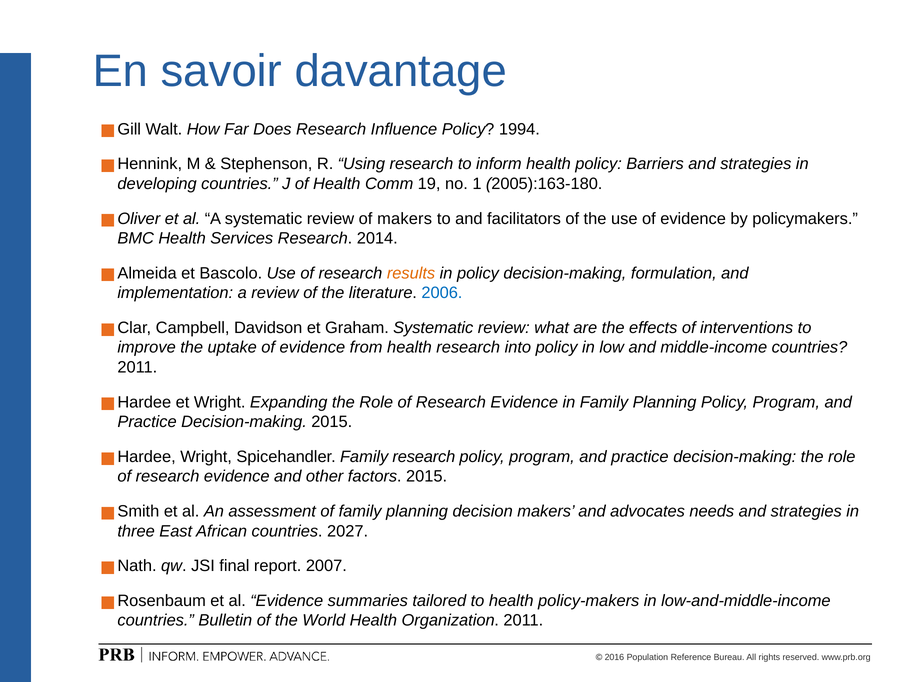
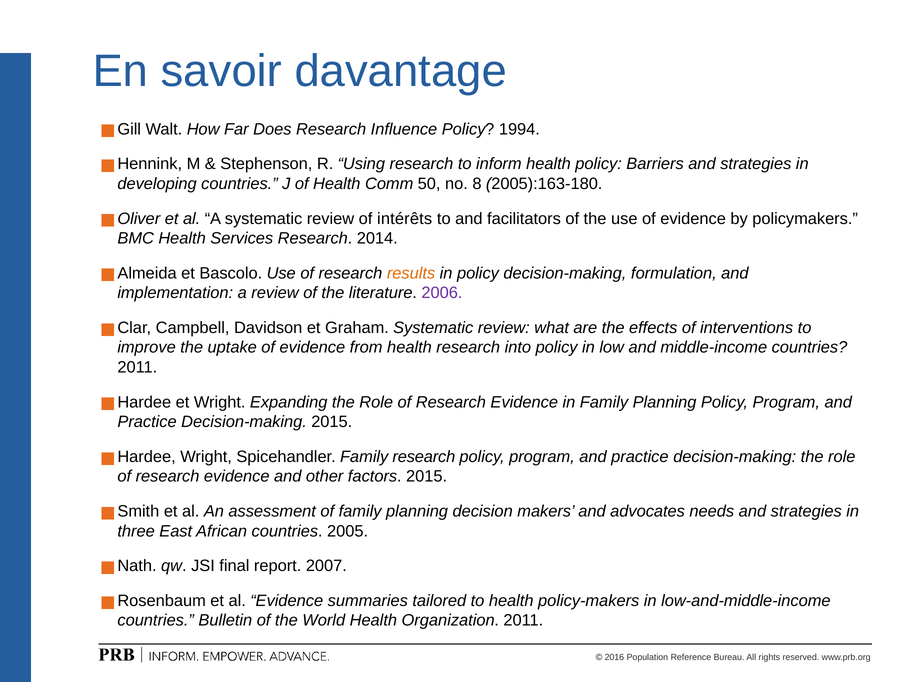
19: 19 -> 50 (429, 184)
1: 1 -> 8 (477, 184)
of makers: makers -> intérêts (405, 219)
2006 colour: blue -> purple (442, 293)
2027: 2027 -> 2005 (348, 531)
